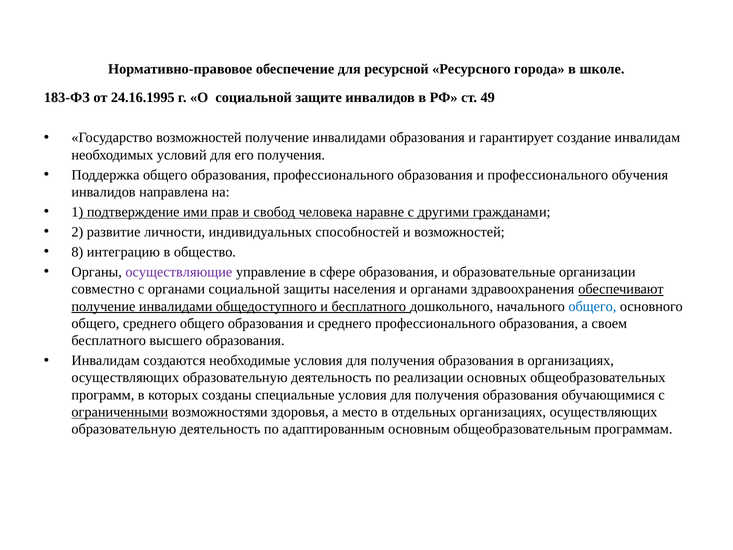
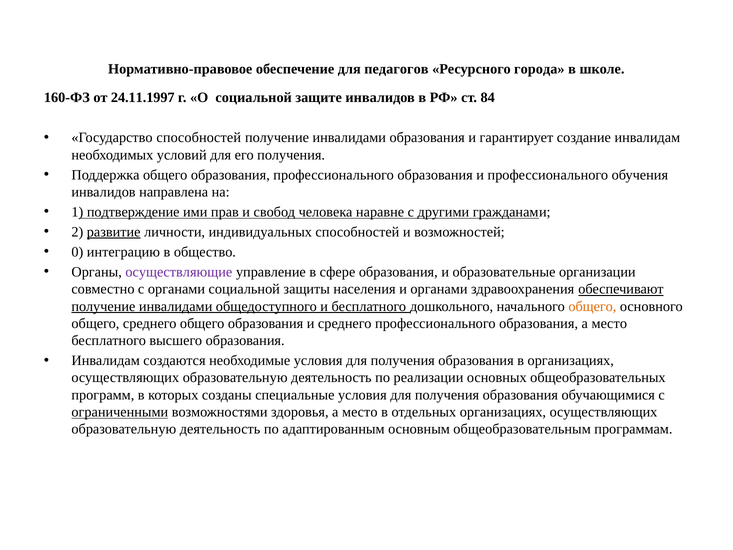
ресурсной: ресурсной -> педагогов (396, 69)
183-ФЗ: 183-ФЗ -> 160-ФЗ (67, 98)
24.16.1995: 24.16.1995 -> 24.11.1997 (143, 98)
49: 49 -> 84 (488, 98)
Государство возможностей: возможностей -> способностей (199, 138)
развитие underline: none -> present (114, 232)
8: 8 -> 0 (77, 252)
общего colour: blue -> orange (592, 306)
образования а своем: своем -> место (609, 323)
